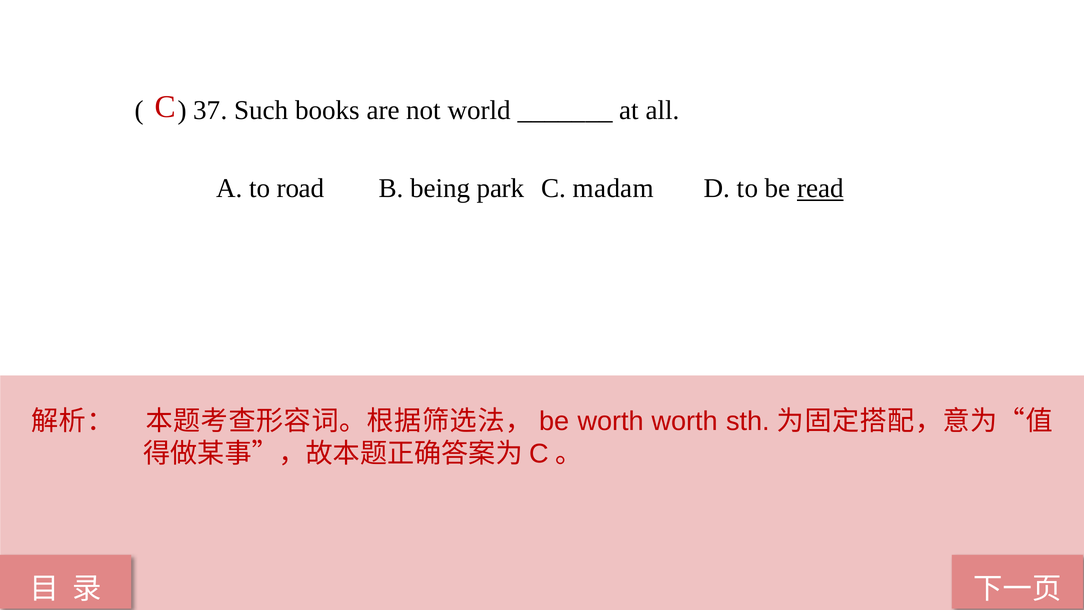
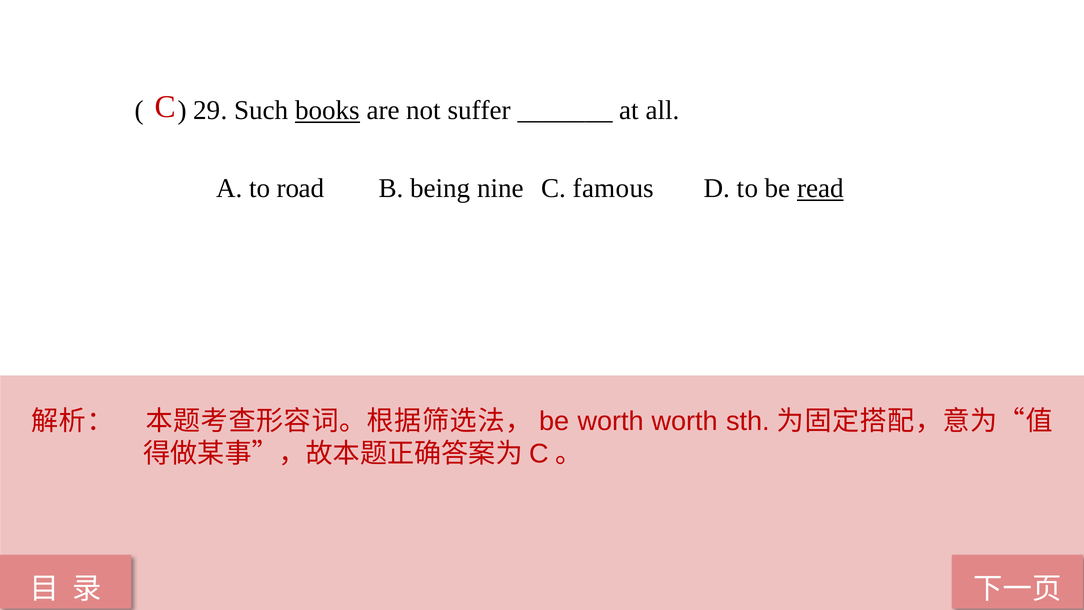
37: 37 -> 29 (210, 110)
books underline: none -> present (327, 110)
world: world -> suffer (479, 110)
park: park -> nine (500, 188)
madam: madam -> famous (613, 188)
